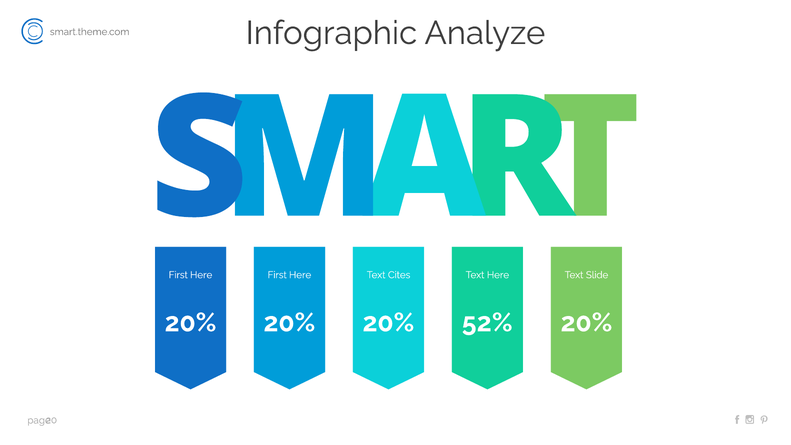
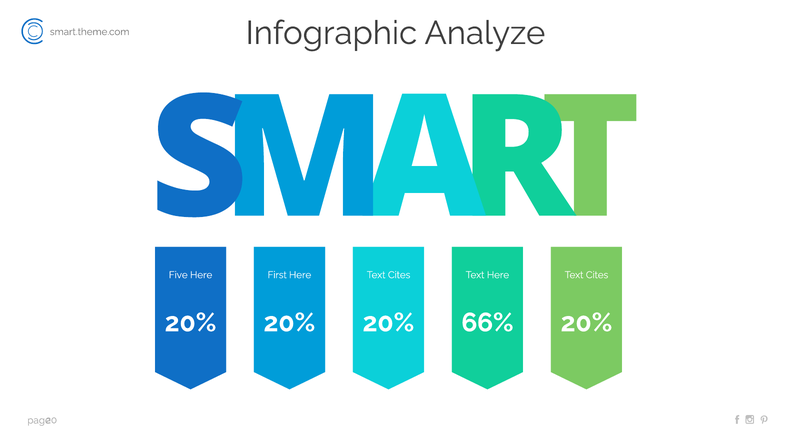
First: First -> Five (178, 275)
Text Here Text Slide: Slide -> Cites (597, 275)
52%: 52% -> 66% (487, 323)
